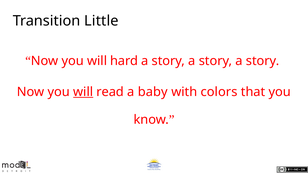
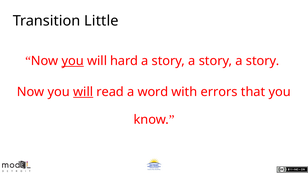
you underline: none -> present (73, 61)
baby: baby -> word (153, 92)
colors: colors -> errors (219, 92)
